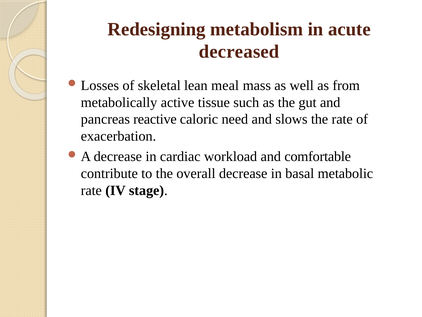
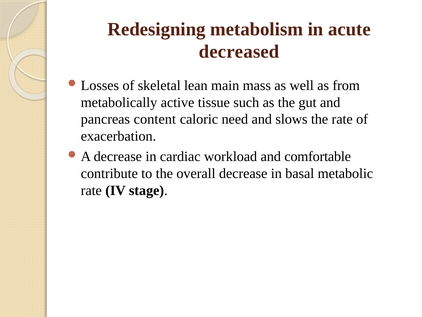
meal: meal -> main (225, 85)
reactive: reactive -> content (155, 119)
